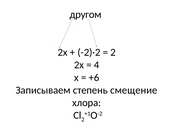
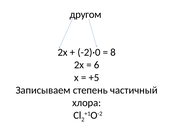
-2)·2: -2)·2 -> -2)·0 (89, 52)
2: 2 -> 8 (113, 52)
4: 4 -> 6 (97, 65)
+6: +6 -> +5 (94, 78)
смещение: смещение -> частичный (134, 90)
